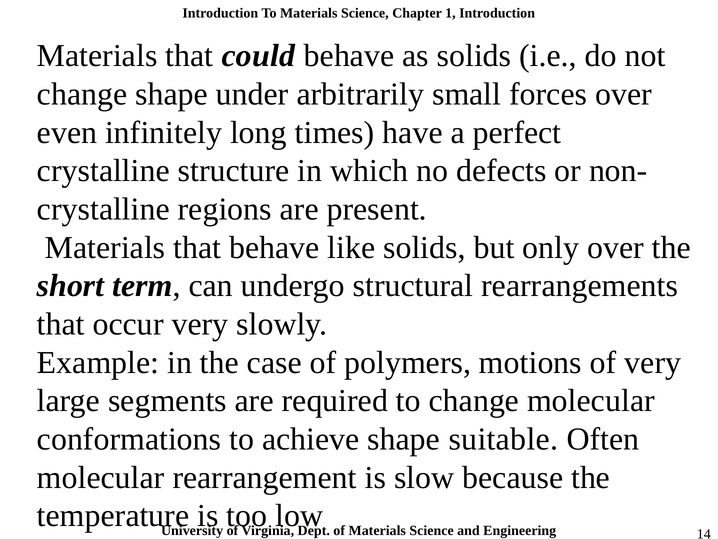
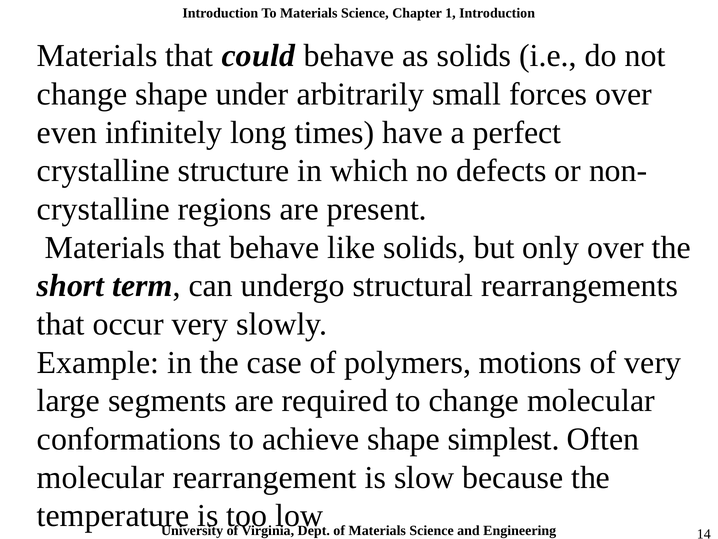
suitable: suitable -> simplest (504, 439)
